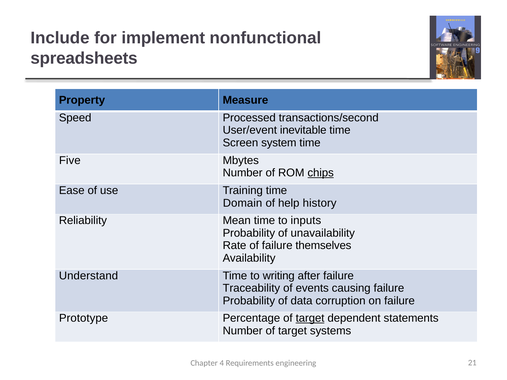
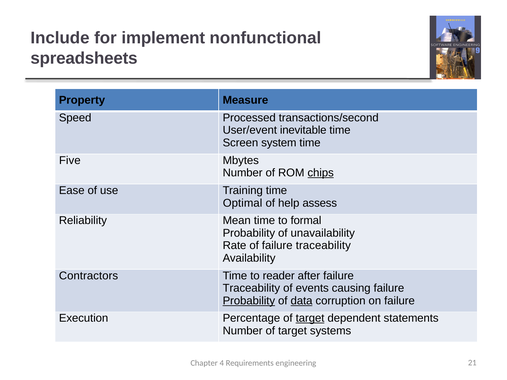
Domain: Domain -> Optimal (243, 203)
history: history -> assess (320, 203)
inputs: inputs -> formal (306, 221)
of failure themselves: themselves -> traceability (323, 246)
Understand: Understand -> Contractors (89, 276)
writing: writing -> reader (279, 276)
Probability underline: none -> present (249, 301)
data underline: none -> present (302, 301)
Prototype: Prototype -> Execution (84, 318)
